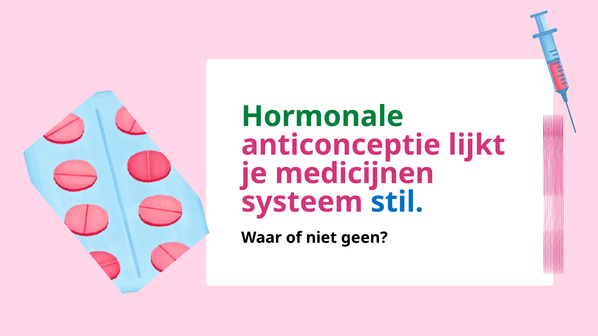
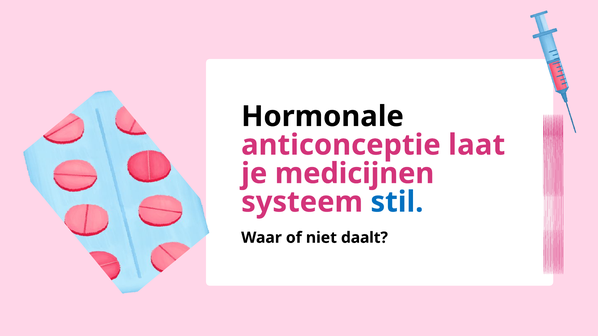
Hormonale colour: green -> black (322, 117)
lijkt: lijkt -> laat (477, 145)
geen: geen -> daalt (364, 238)
